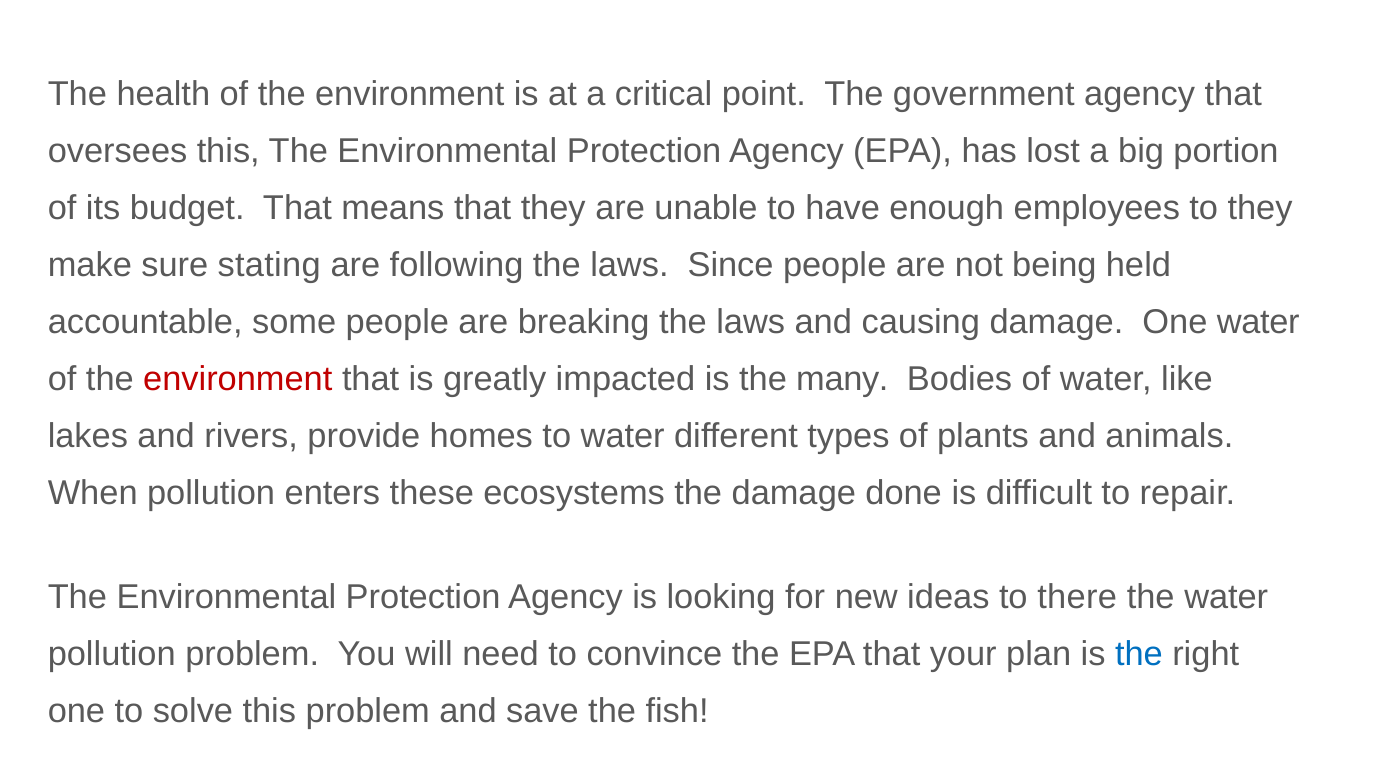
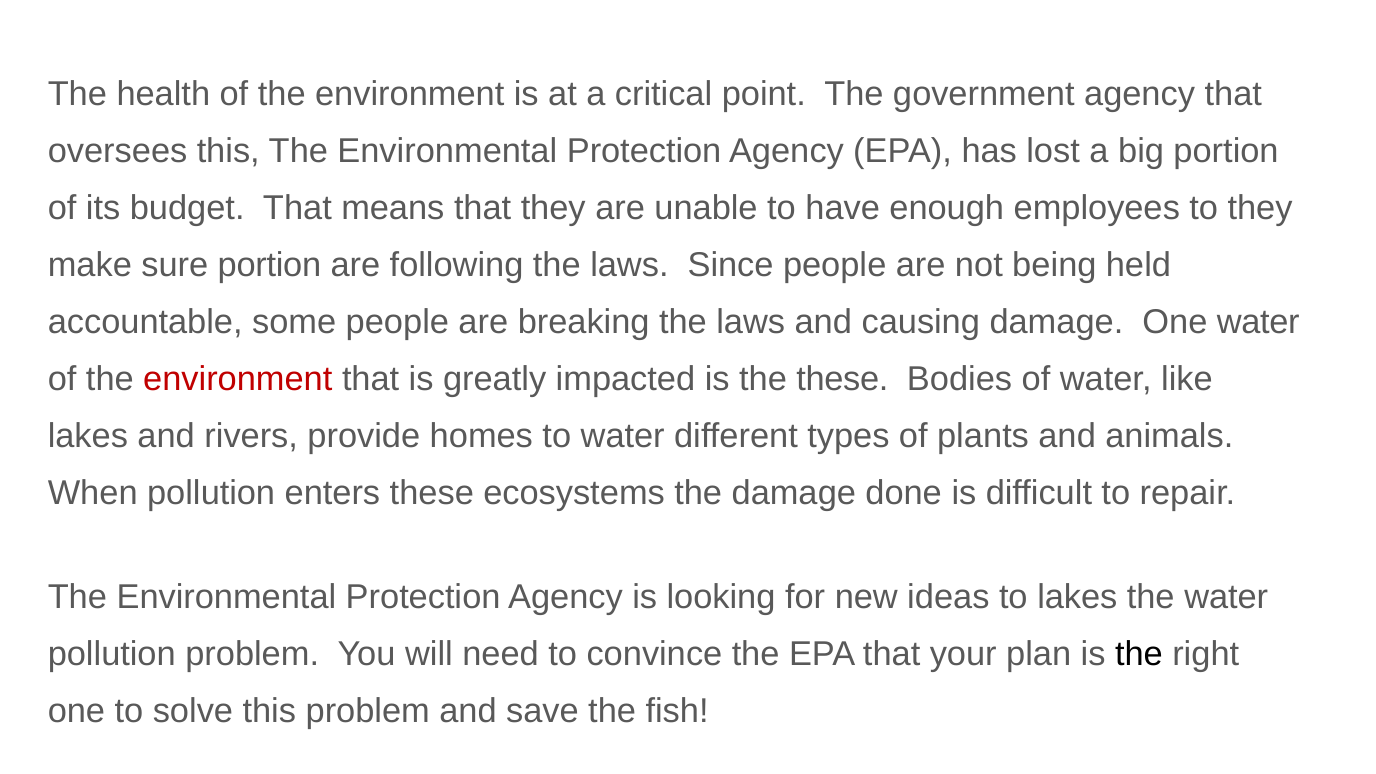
sure stating: stating -> portion (269, 265)
the many: many -> these (842, 379)
to there: there -> lakes (1077, 597)
the colour: blue -> black (1139, 654)
